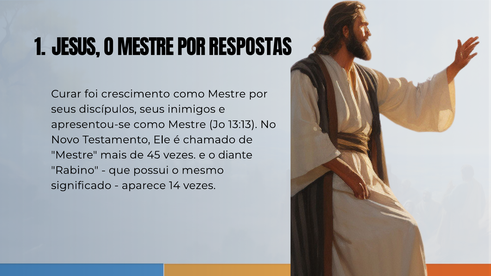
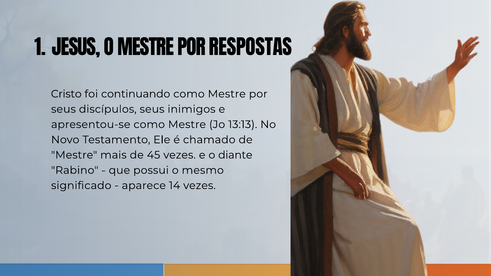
Curar: Curar -> Cristo (66, 94)
crescimento: crescimento -> continuando (136, 94)
